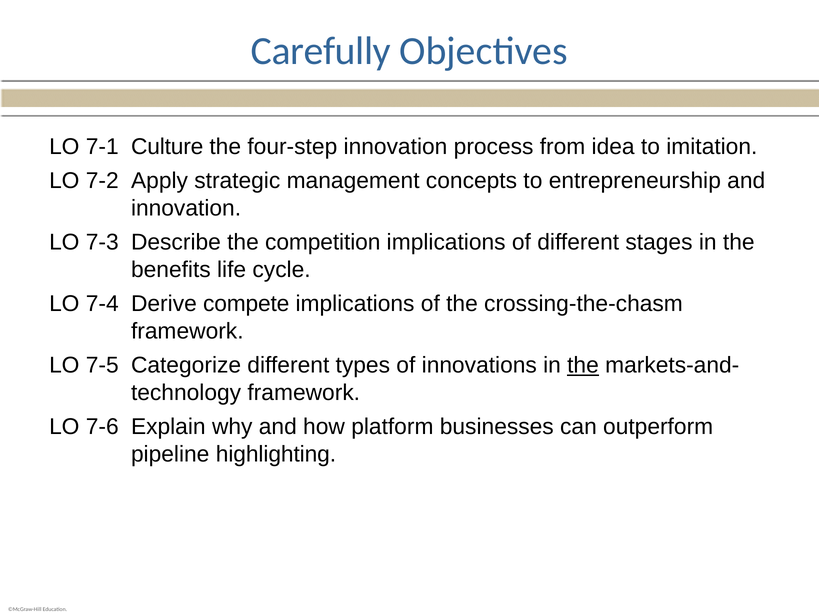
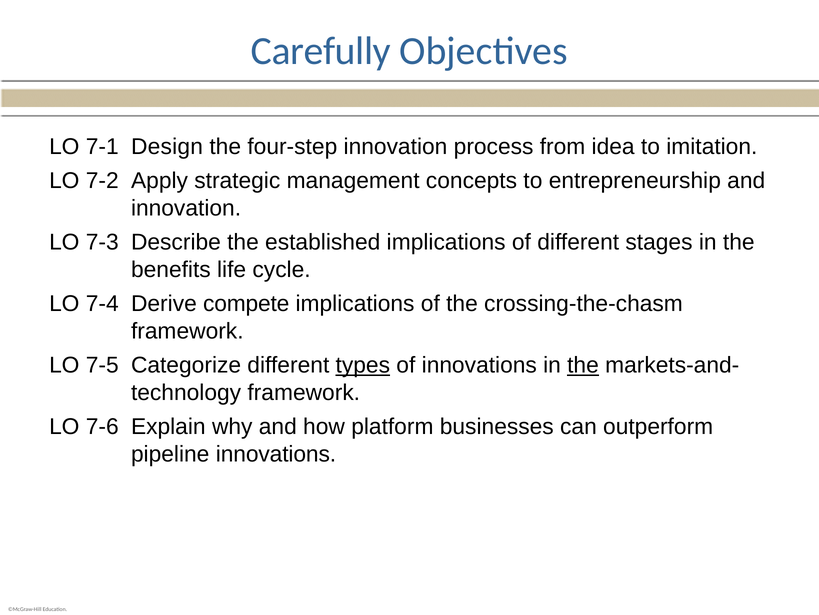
Culture: Culture -> Design (167, 146)
competition: competition -> established (323, 242)
types underline: none -> present (363, 365)
pipeline highlighting: highlighting -> innovations (276, 454)
